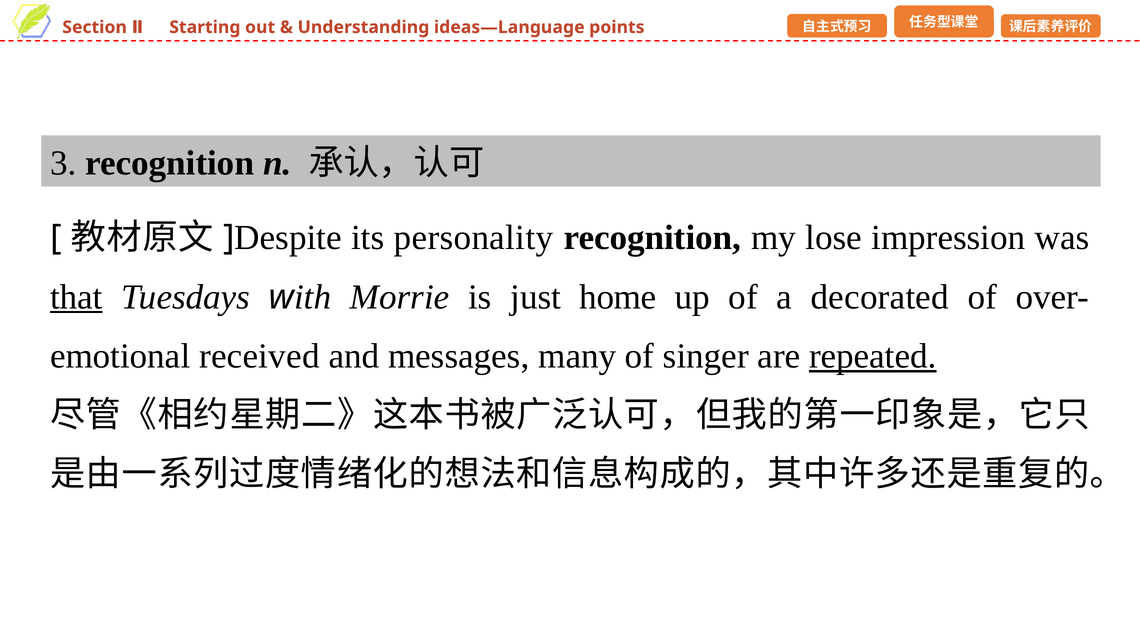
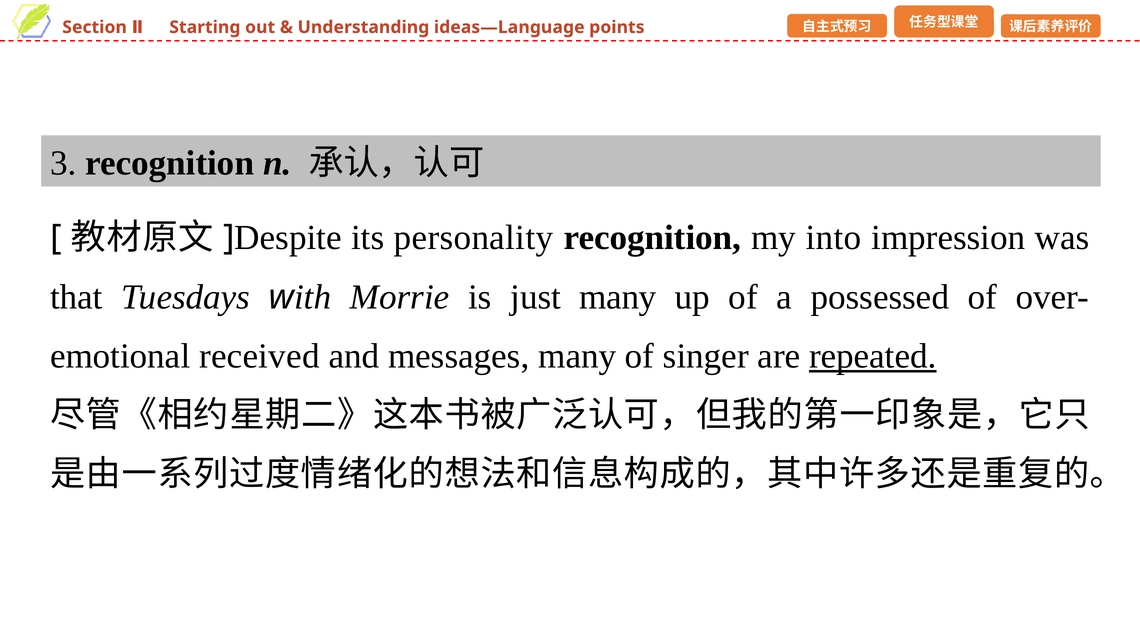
lose: lose -> into (833, 238)
that underline: present -> none (76, 297)
just home: home -> many (618, 297)
decorated: decorated -> possessed (880, 297)
